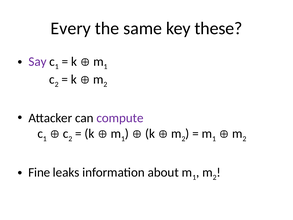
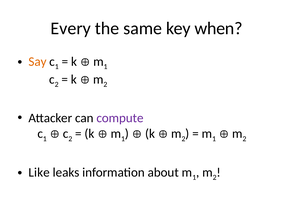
these: these -> when (218, 28)
Say colour: purple -> orange (38, 61)
Fine: Fine -> Like (39, 172)
